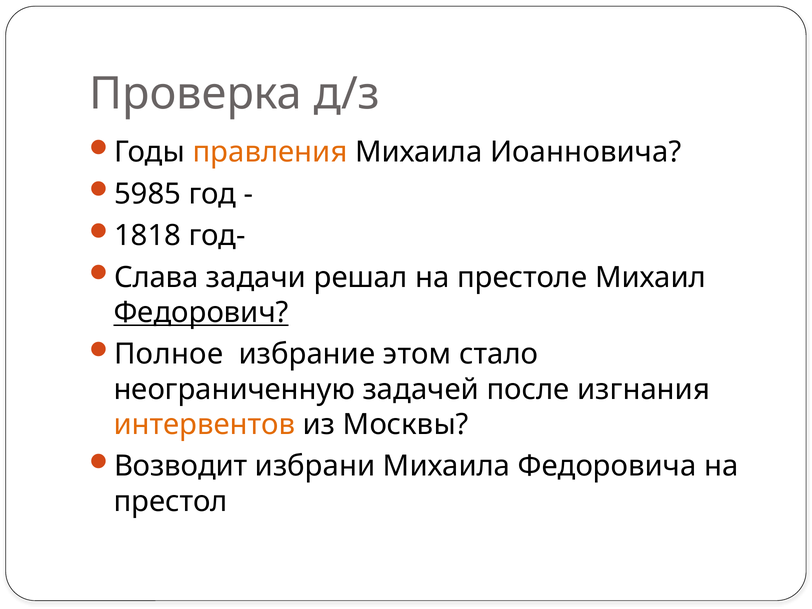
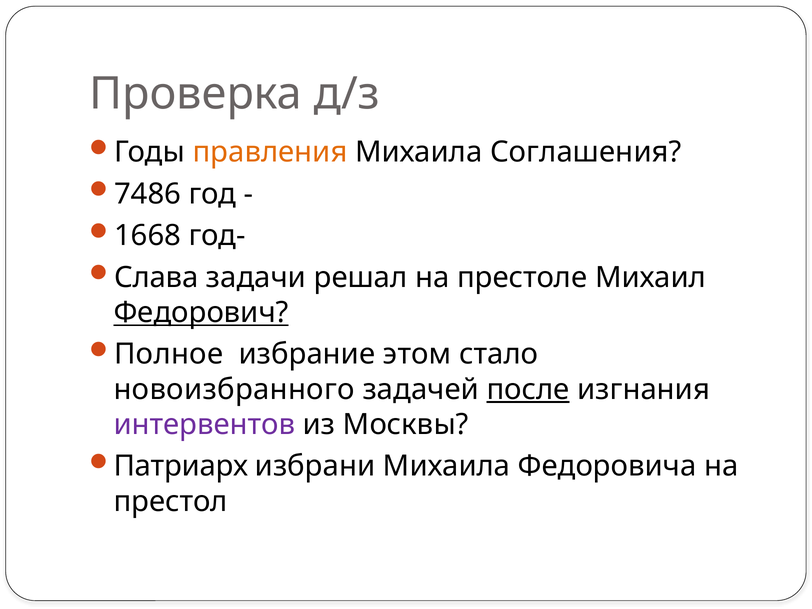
Иоанновича: Иоанновича -> Соглашения (586, 152)
5985: 5985 -> 7486 (148, 194)
1818: 1818 -> 1668 (148, 236)
неограниченную: неограниченную -> новоизбранного (234, 389)
после underline: none -> present (528, 389)
интервентов colour: orange -> purple (204, 425)
Возводит: Возводит -> Патриарх (181, 466)
